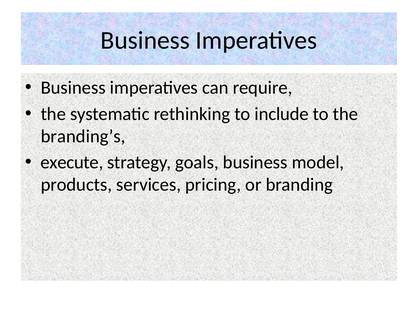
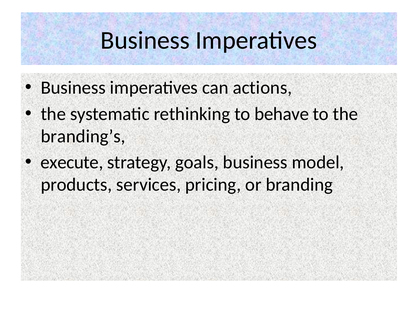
require: require -> actions (262, 88)
include: include -> behave (282, 114)
